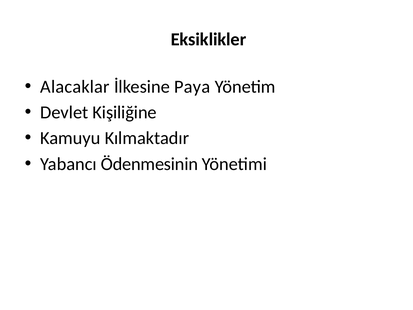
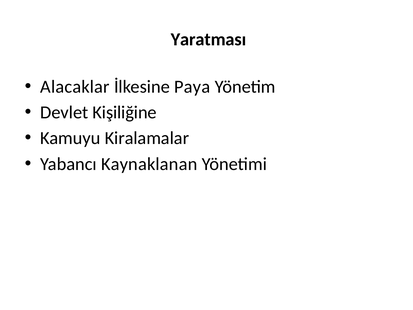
Eksiklikler: Eksiklikler -> Yaratması (209, 39)
Kılmaktadır: Kılmaktadır -> Kiralamalar (147, 138)
Ödenmesinin: Ödenmesinin -> Kaynaklanan (149, 164)
